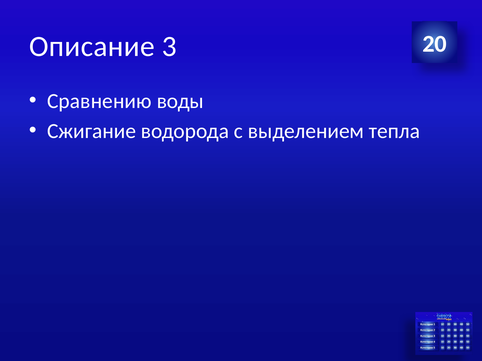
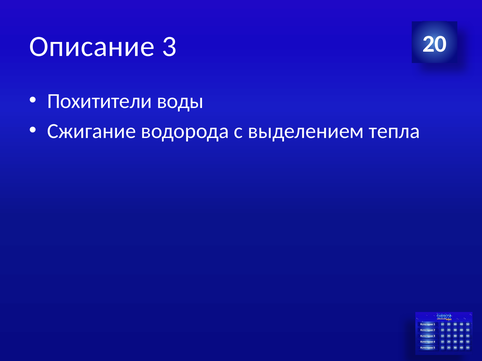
Сравнению: Сравнению -> Похитители (100, 101)
